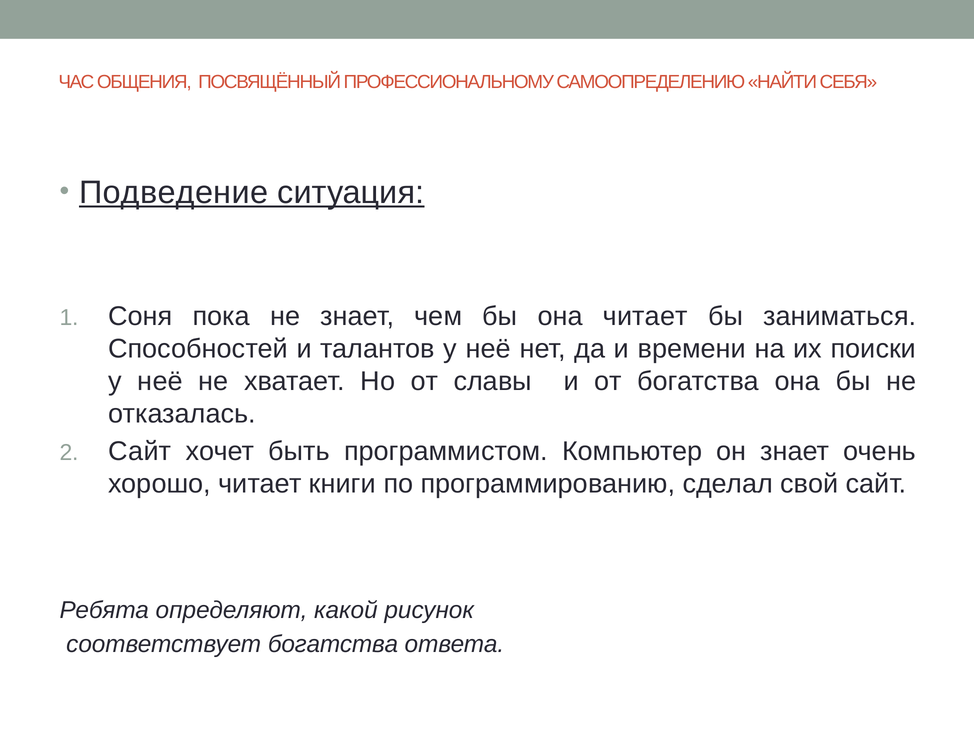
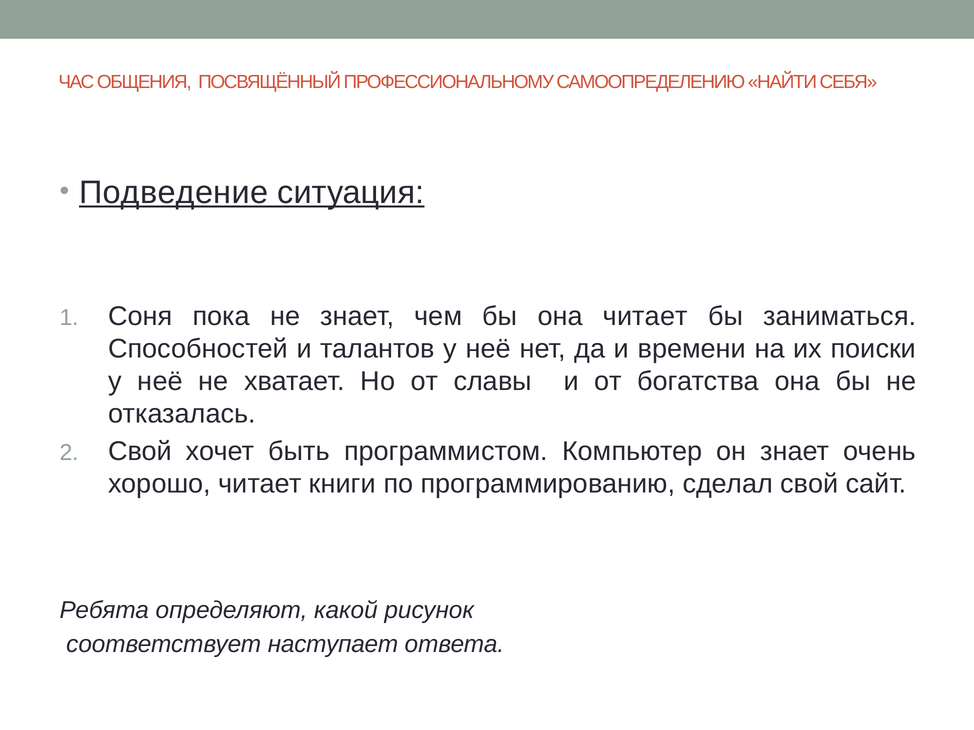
Сайт: Сайт -> Свой (140, 452)
соответствует богатства: богатства -> наступает (333, 645)
